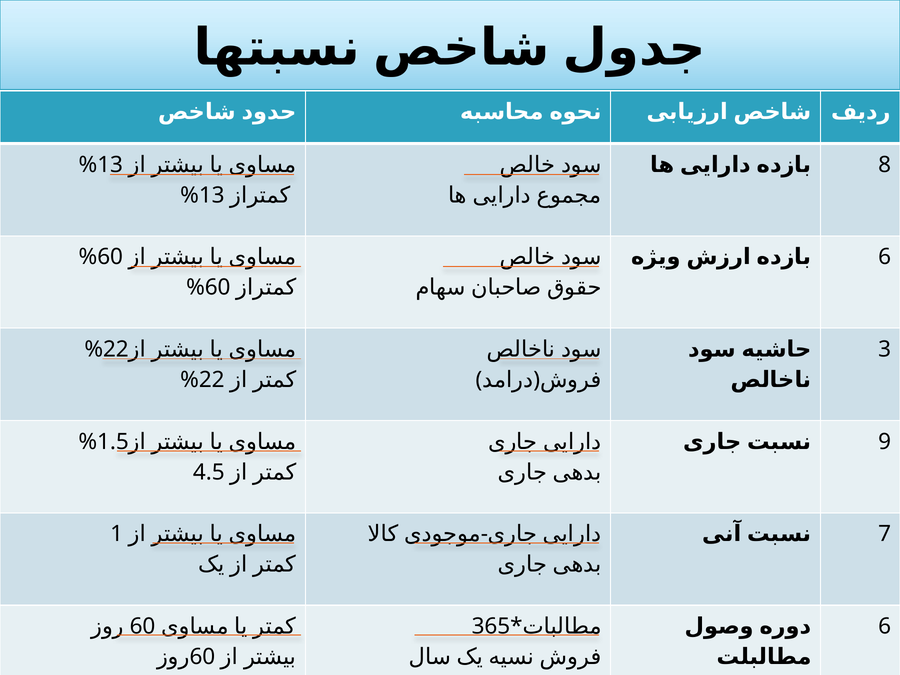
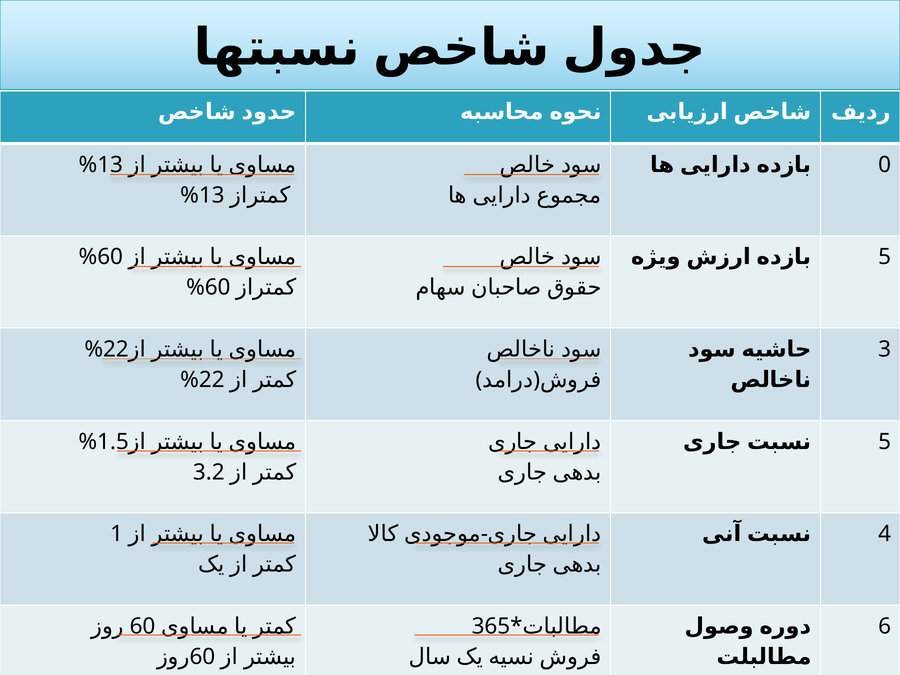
8: 8 -> 0 (885, 165)
6: 6 -> 5 (885, 257)
9: 9 -> 5 (885, 442)
4.5: 4.5 -> 3.2 (209, 472)
7: 7 -> 4 (885, 534)
